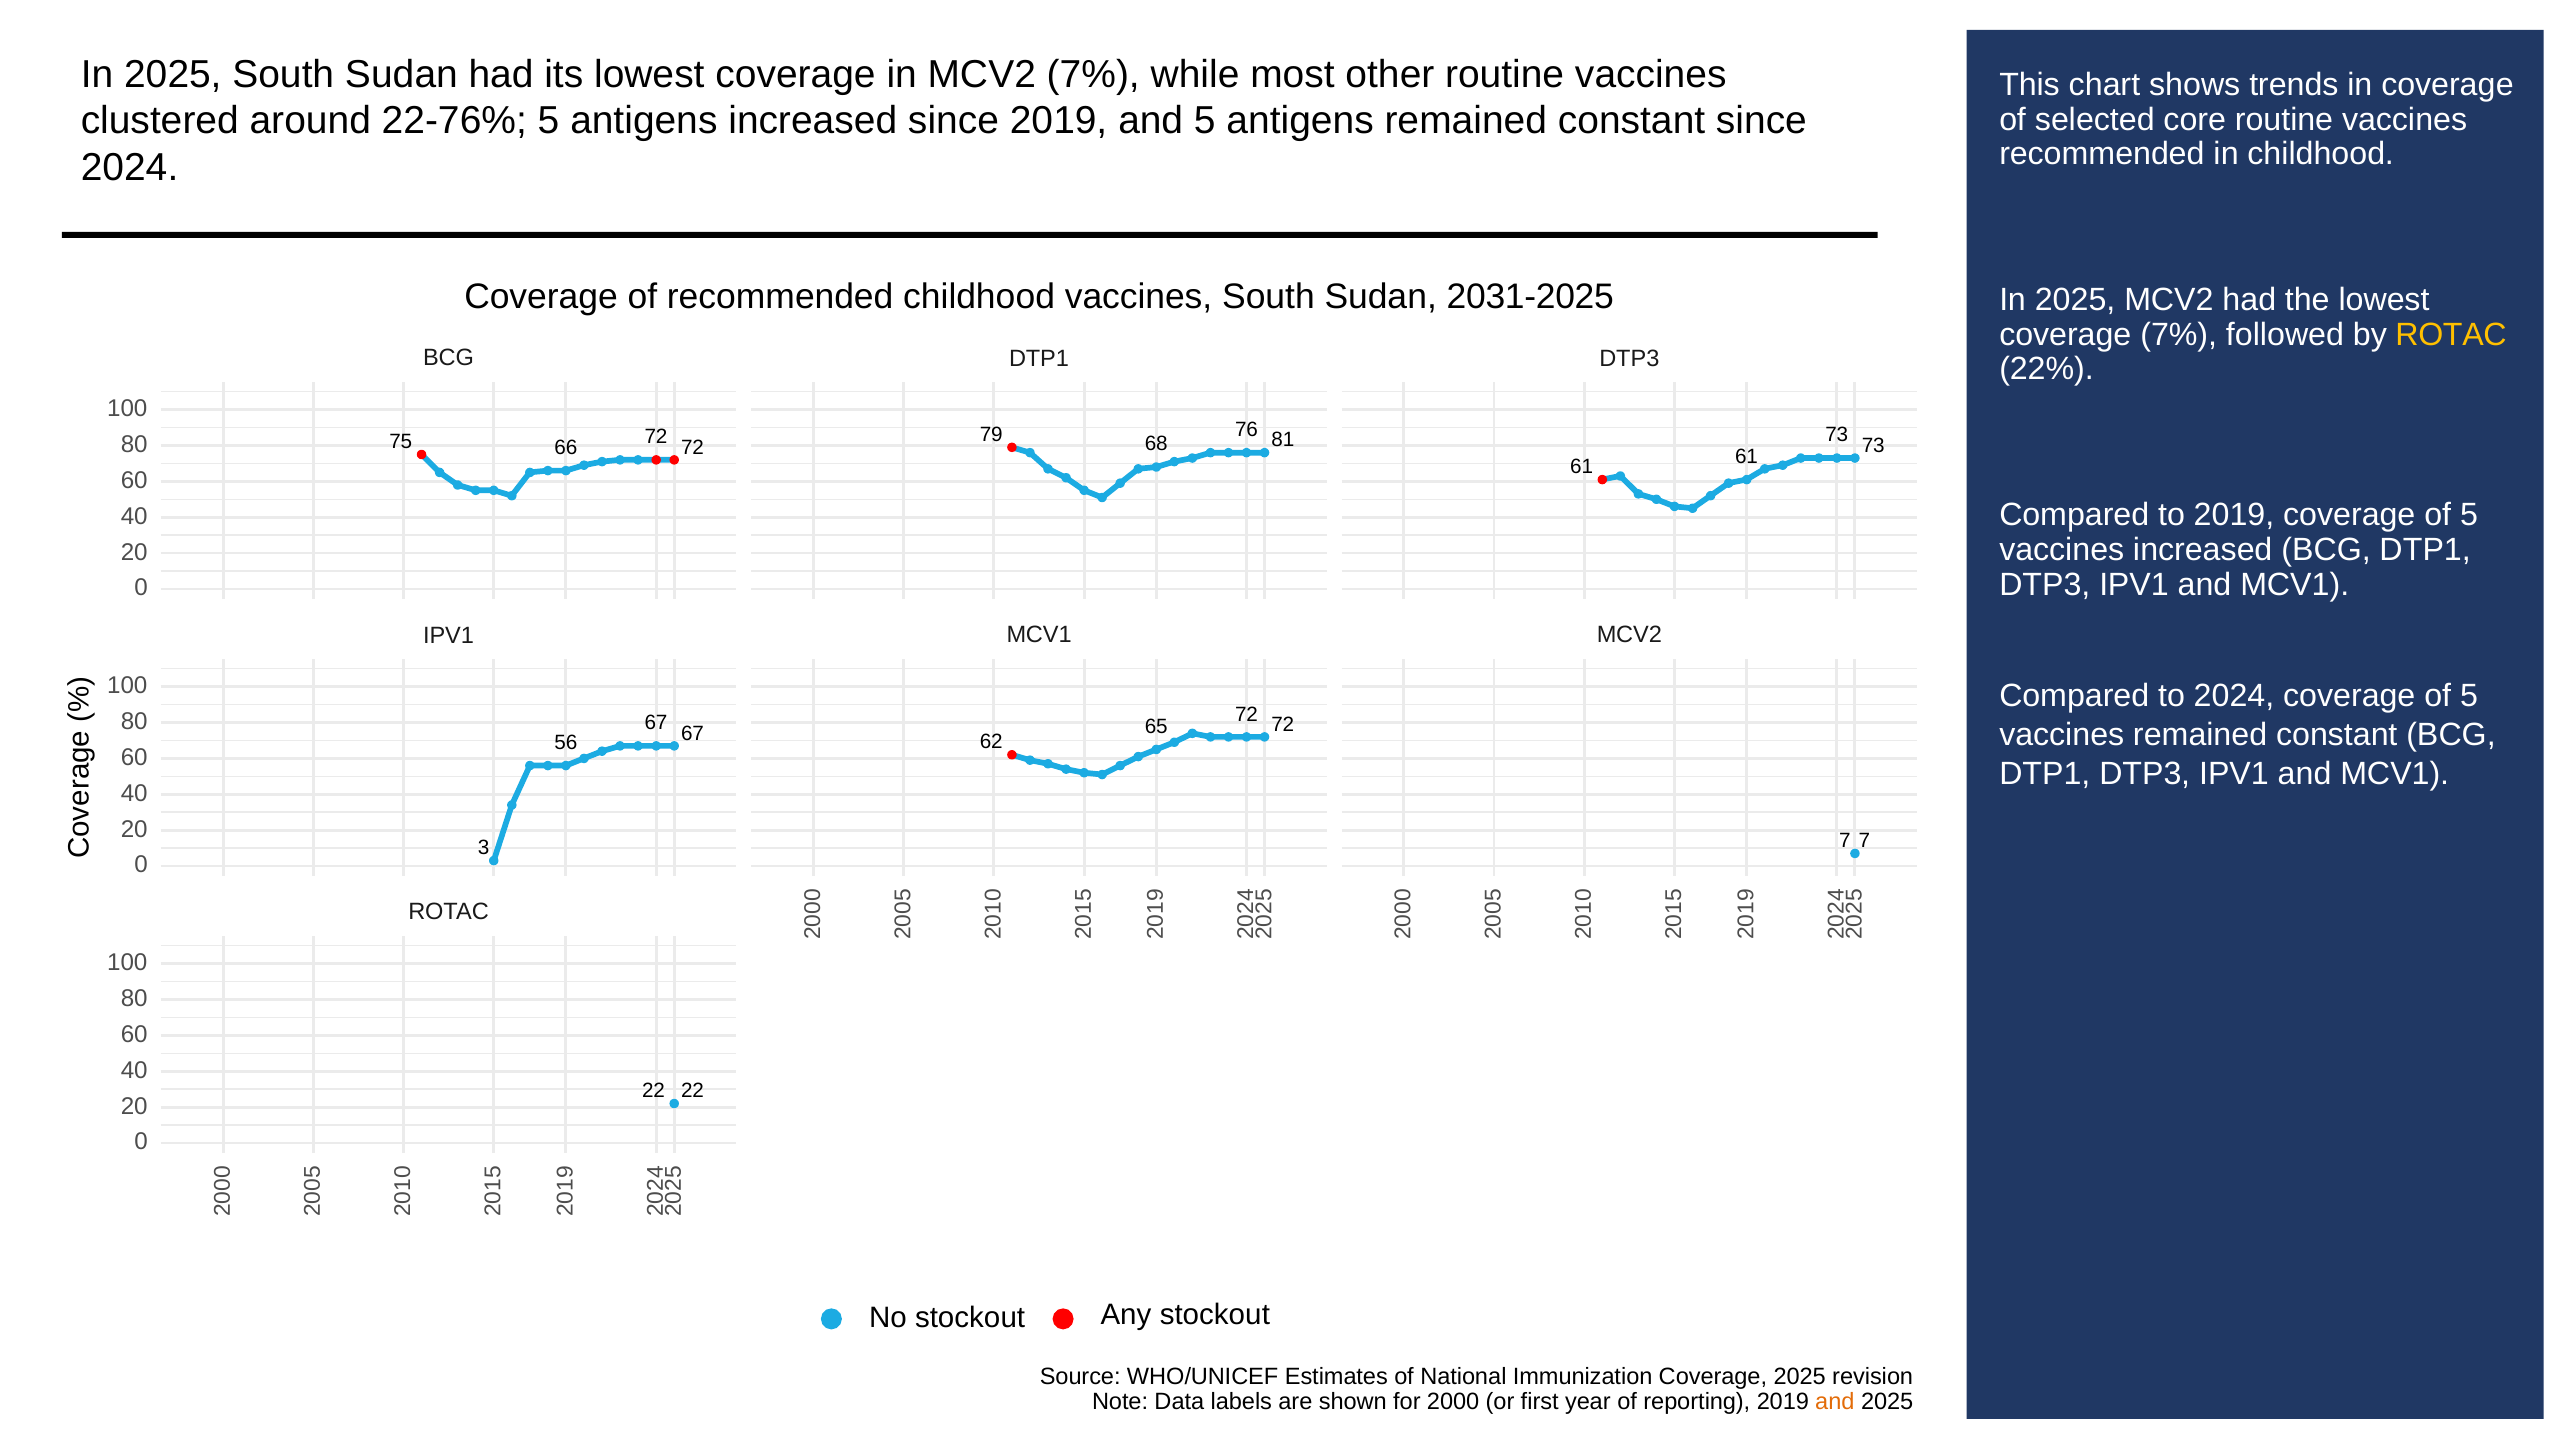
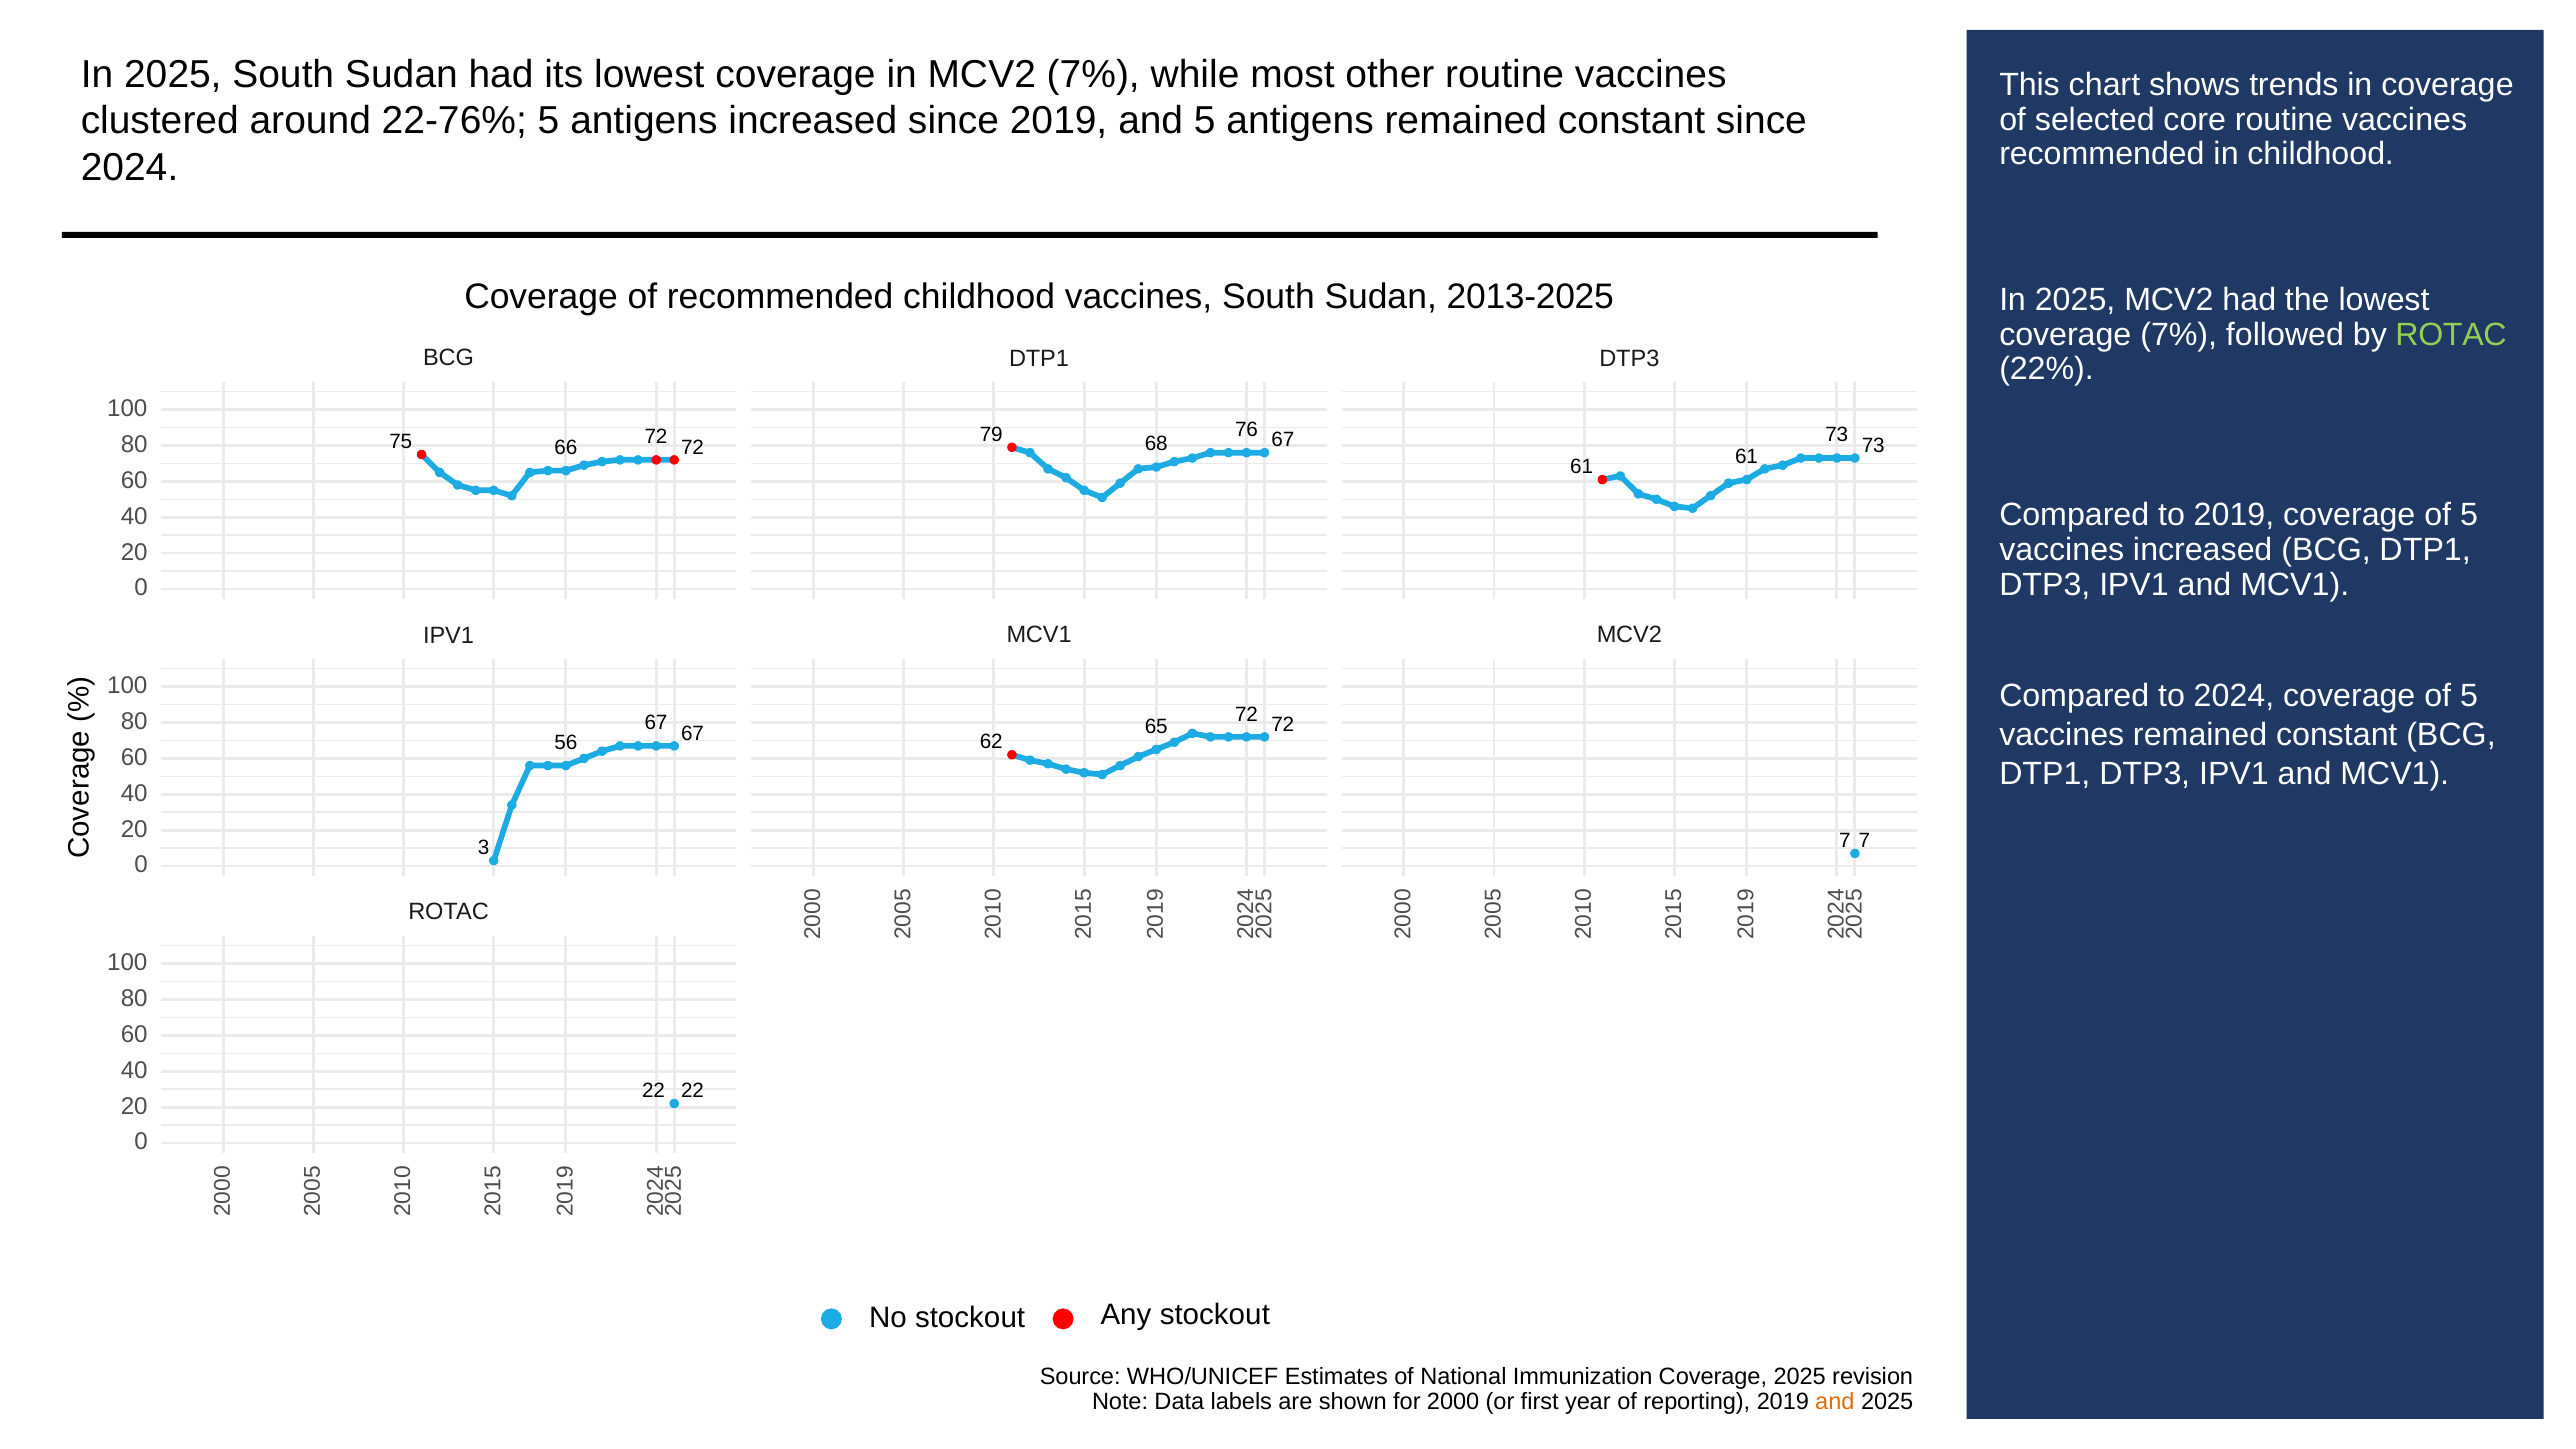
2031-2025: 2031-2025 -> 2013-2025 (1530, 297)
ROTAC colour: yellow -> light green (2451, 335)
79 81: 81 -> 67 (1283, 440)
